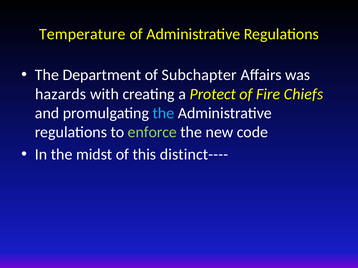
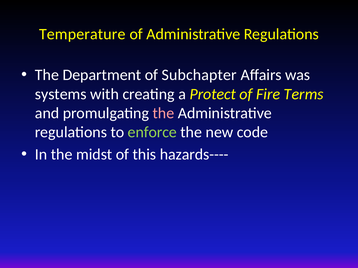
hazards: hazards -> systems (61, 94)
Chiefs: Chiefs -> Terms (304, 94)
the colour: light blue -> pink (163, 113)
distinct----: distinct---- -> hazards---- (194, 155)
